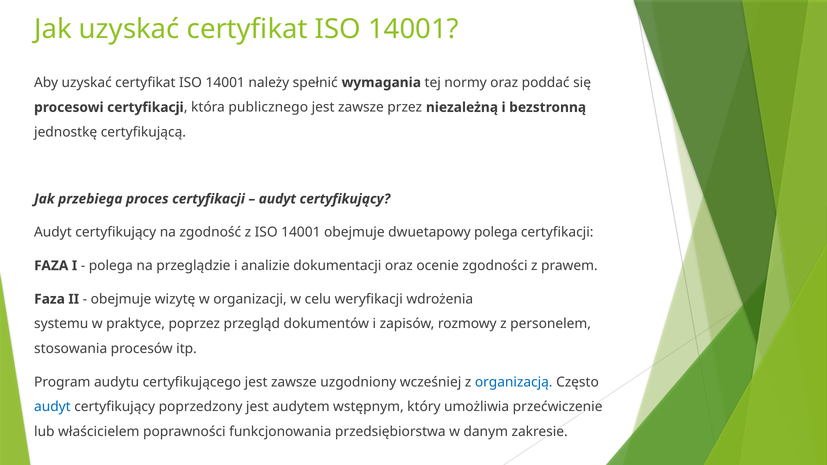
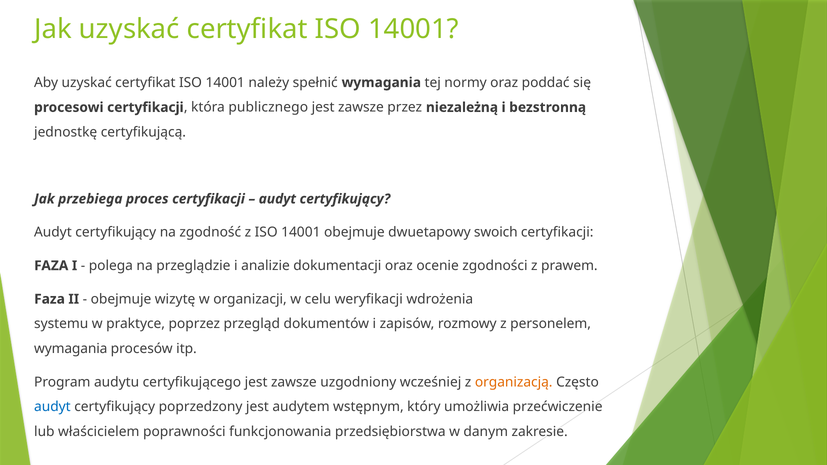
dwuetapowy polega: polega -> swoich (496, 232)
stosowania: stosowania -> wymagania (71, 349)
organizacją colour: blue -> orange (514, 382)
